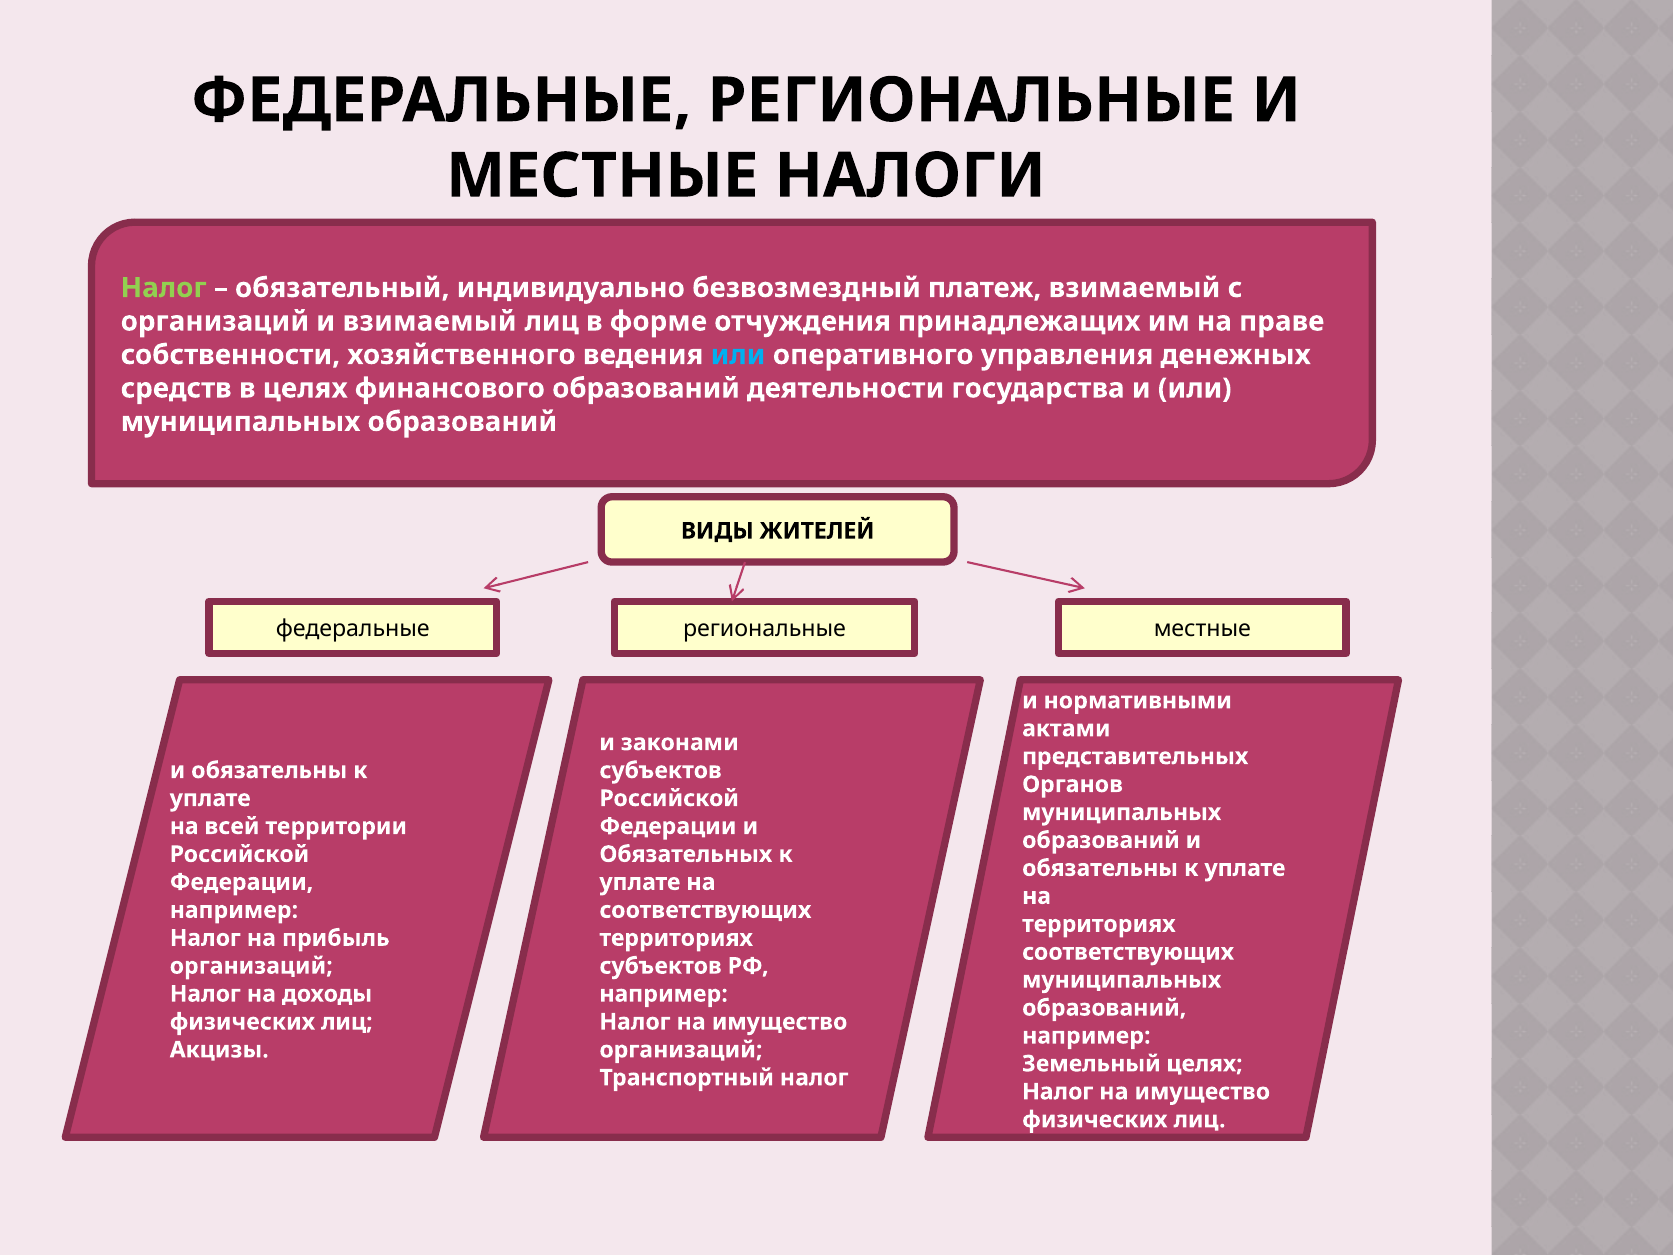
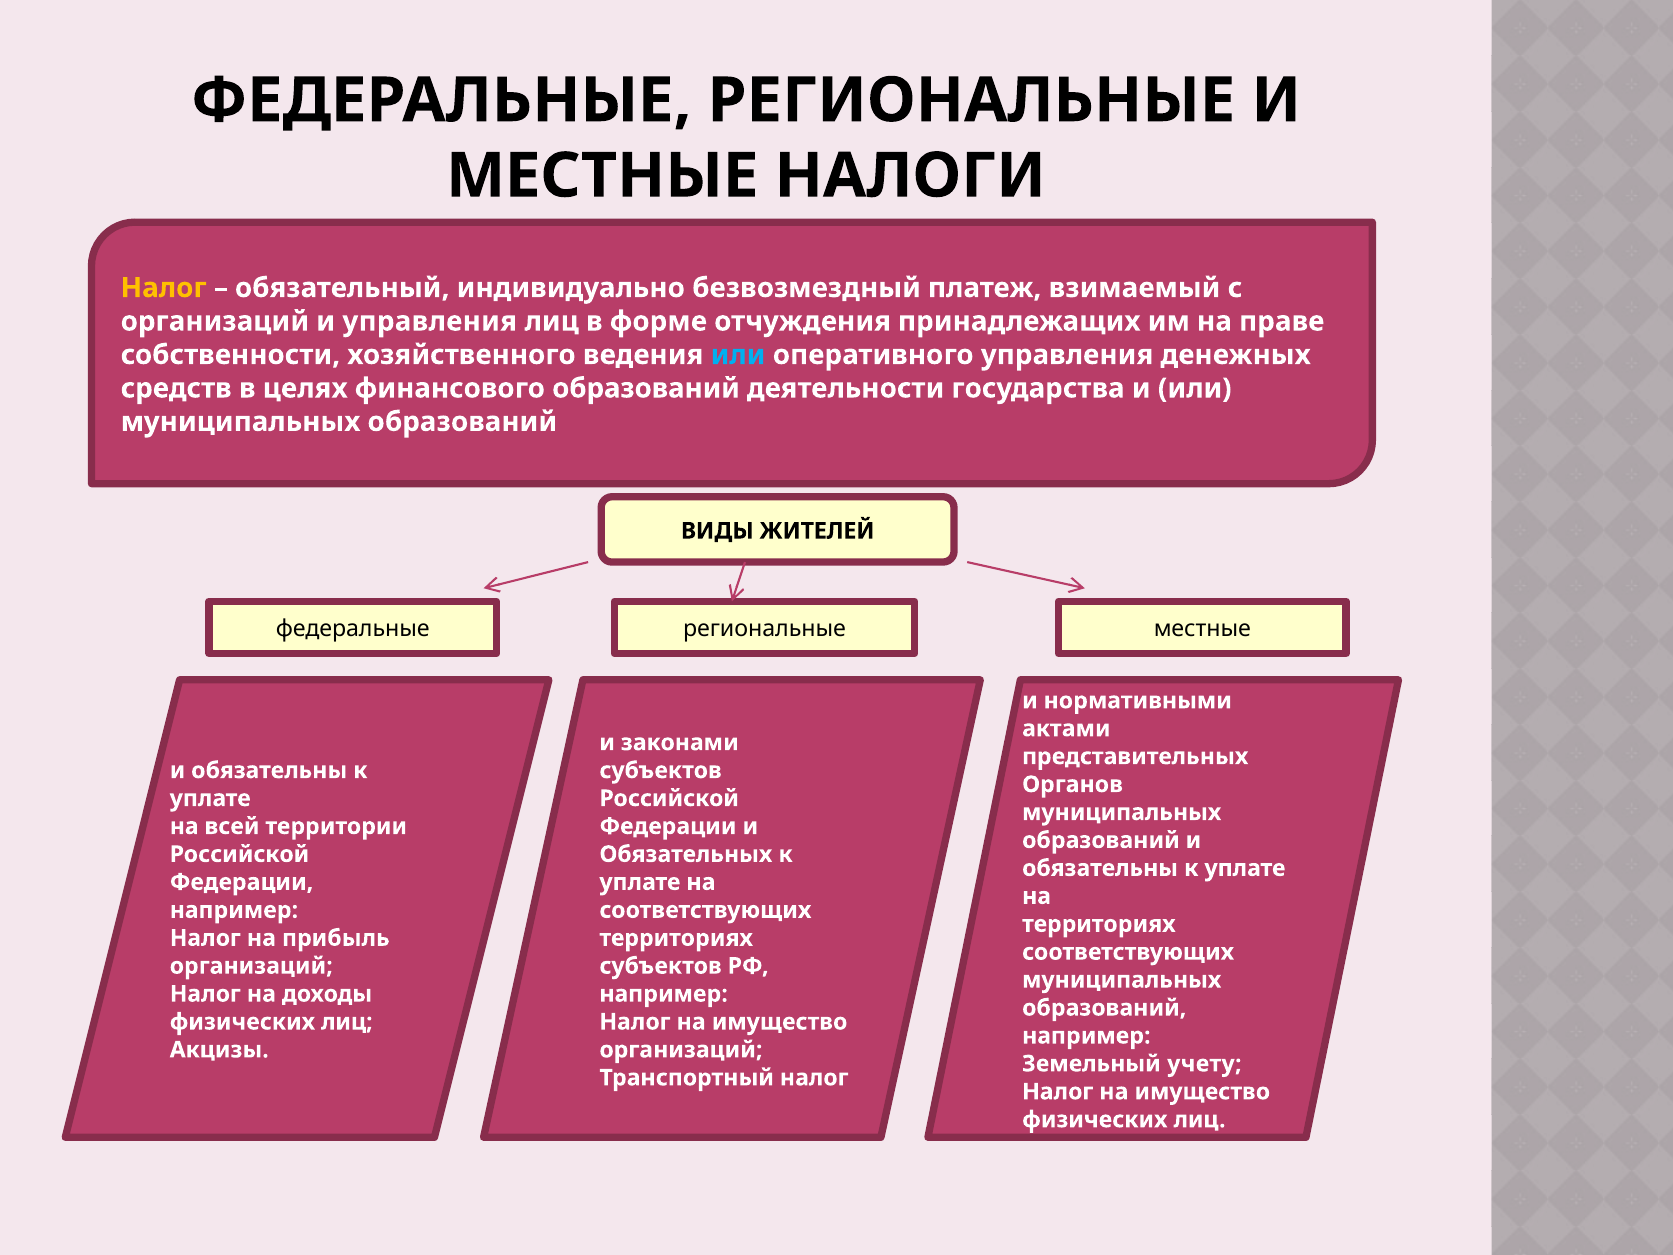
Налог colour: light green -> yellow (164, 288)
и взимаемый: взимаемый -> управления (430, 321)
Земельный целях: целях -> учету (1204, 1064)
